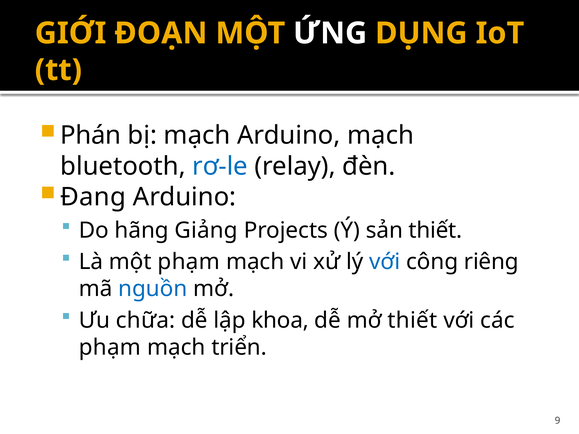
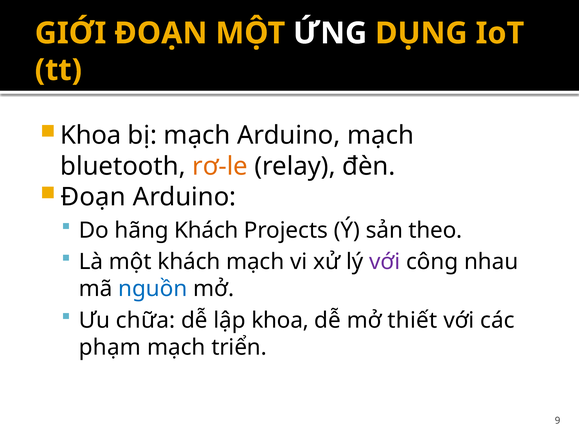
Phán: Phán -> Khoa (91, 135)
rơ-le colour: blue -> orange (220, 166)
Đang: Đang -> Đoạn (93, 197)
hãng Giảng: Giảng -> Khách (206, 230)
sản thiết: thiết -> theo (435, 230)
một phạm: phạm -> khách (189, 262)
với colour: blue -> purple (385, 262)
riêng: riêng -> nhau (491, 262)
